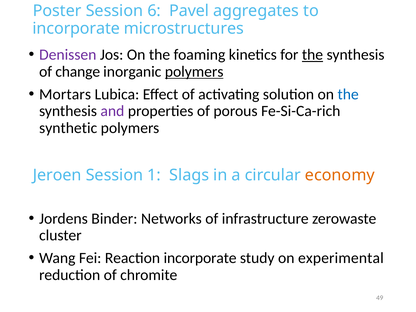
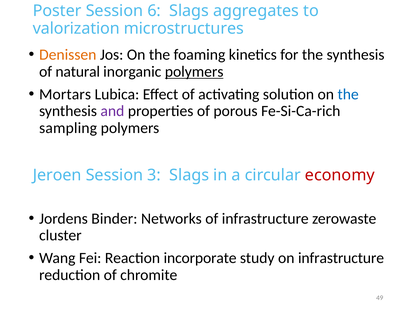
6 Pavel: Pavel -> Slags (189, 11)
incorporate: incorporate -> valorization (76, 28)
Denissen colour: purple -> orange (68, 55)
the underline: present -> none (313, 55)
change: change -> natural (78, 72)
synthetic: synthetic -> sampling (68, 128)
1: 1 -> 3 (154, 175)
economy colour: orange -> red (340, 175)
on experimental: experimental -> infrastructure (341, 258)
